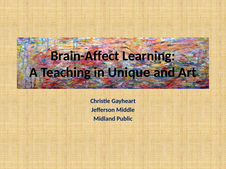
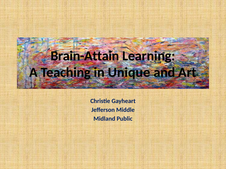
Brain-Affect: Brain-Affect -> Brain-Attain (85, 56)
